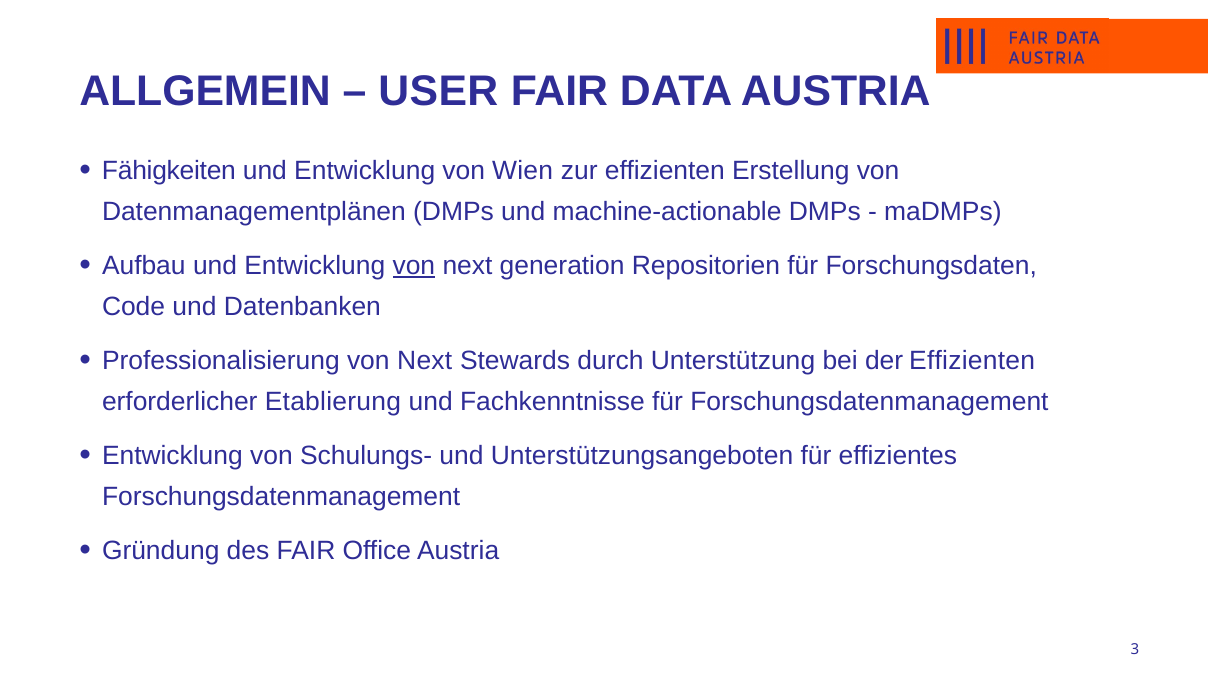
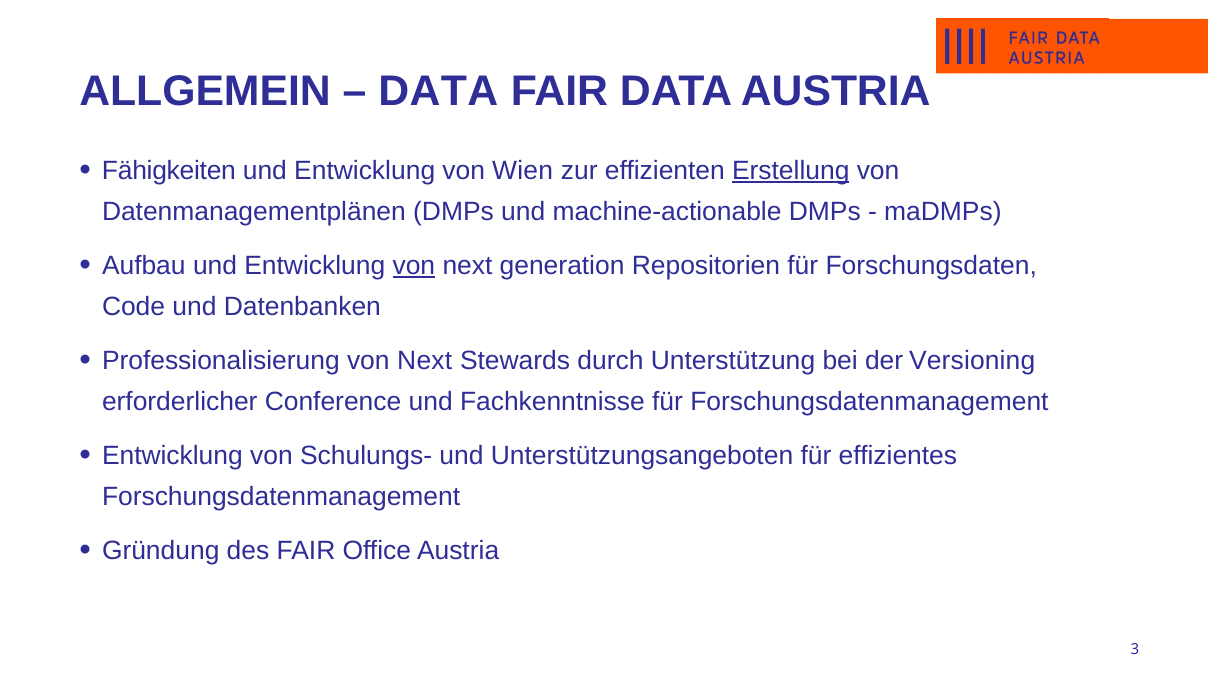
USER: USER -> DATA (438, 91)
Erstellung underline: none -> present (791, 171)
der Effizienten: Effizienten -> Versioning (972, 361)
Etablierung: Etablierung -> Conference (333, 402)
